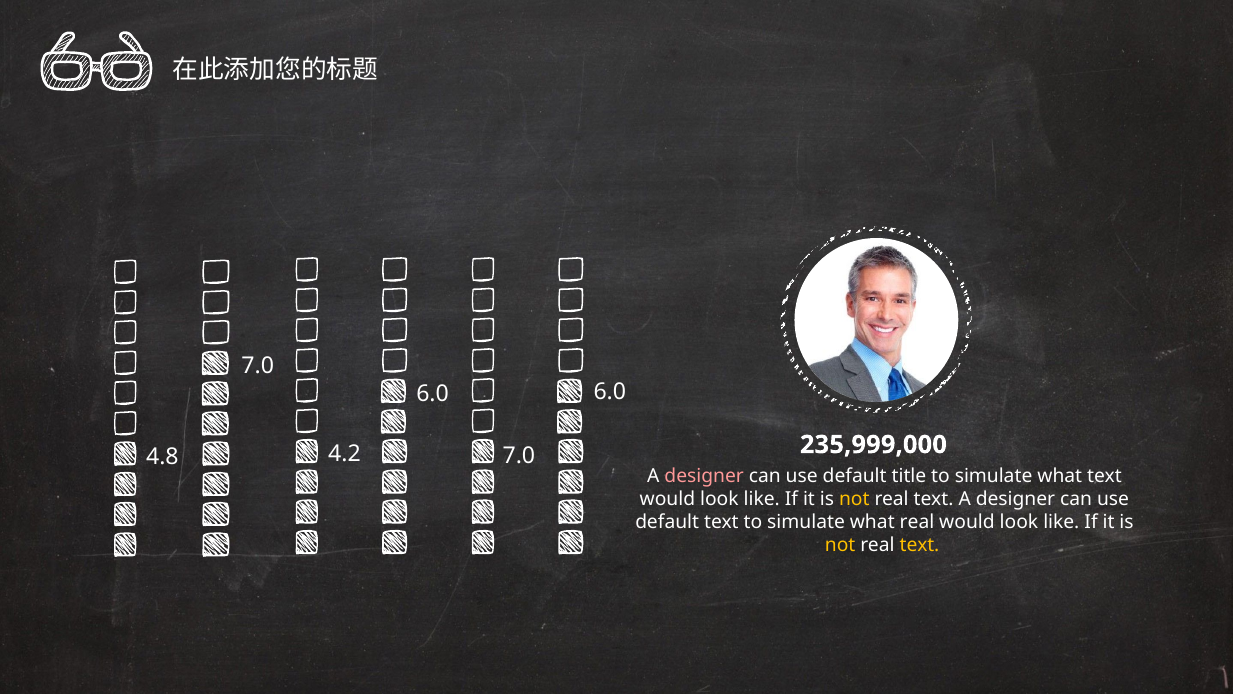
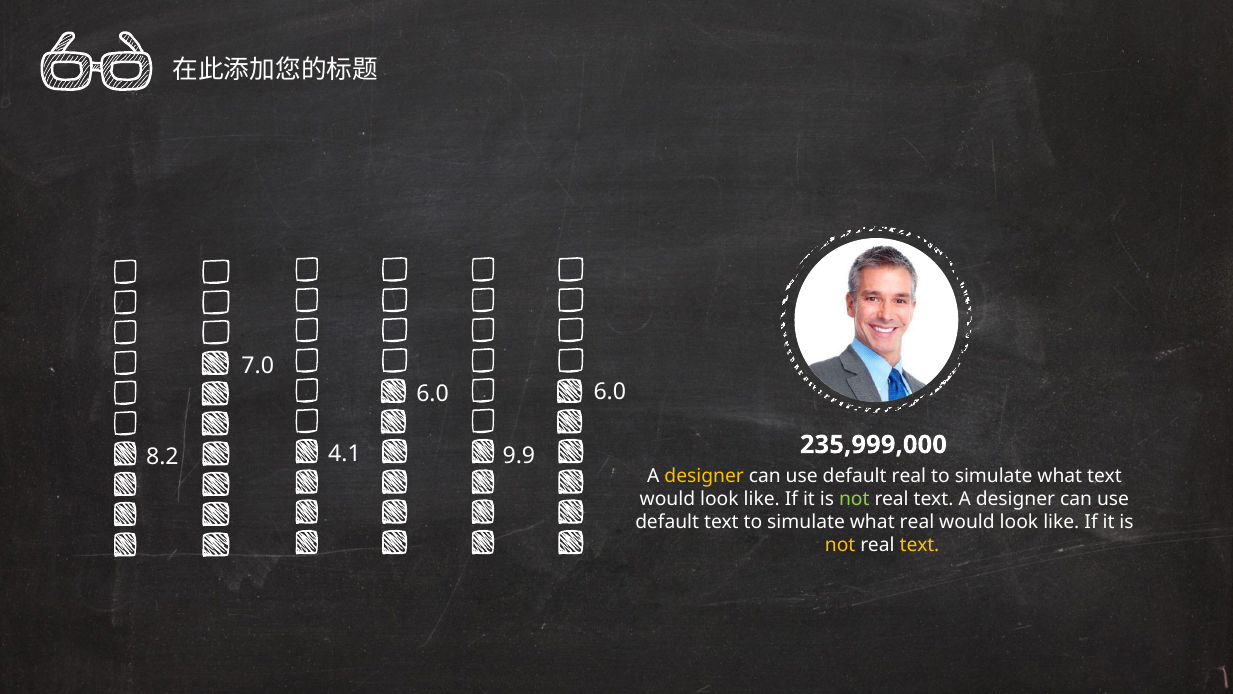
4.2: 4.2 -> 4.1 (345, 454)
7.0: 7.0 -> 9.9 (519, 455)
4.8: 4.8 -> 8.2 (162, 457)
designer colour: pink -> yellow (704, 476)
default title: title -> real (909, 476)
not colour: yellow -> light green (854, 499)
